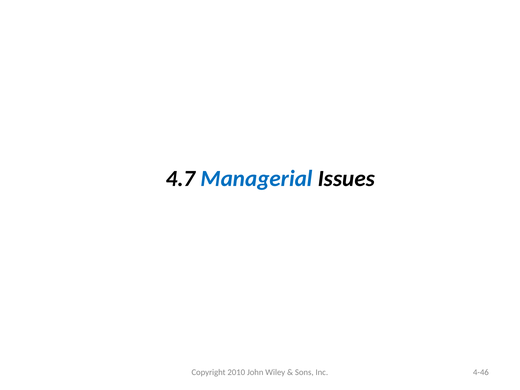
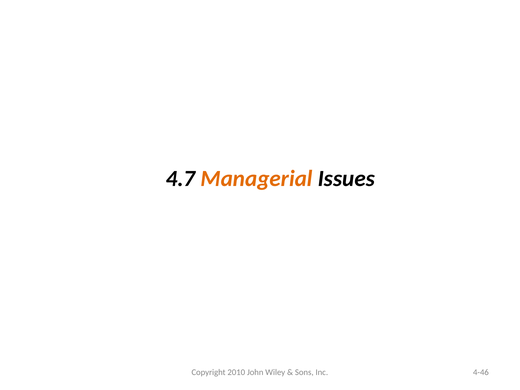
Managerial colour: blue -> orange (257, 178)
